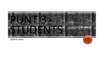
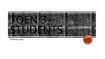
PUNT: PUNT -> TOEN (24, 20)
